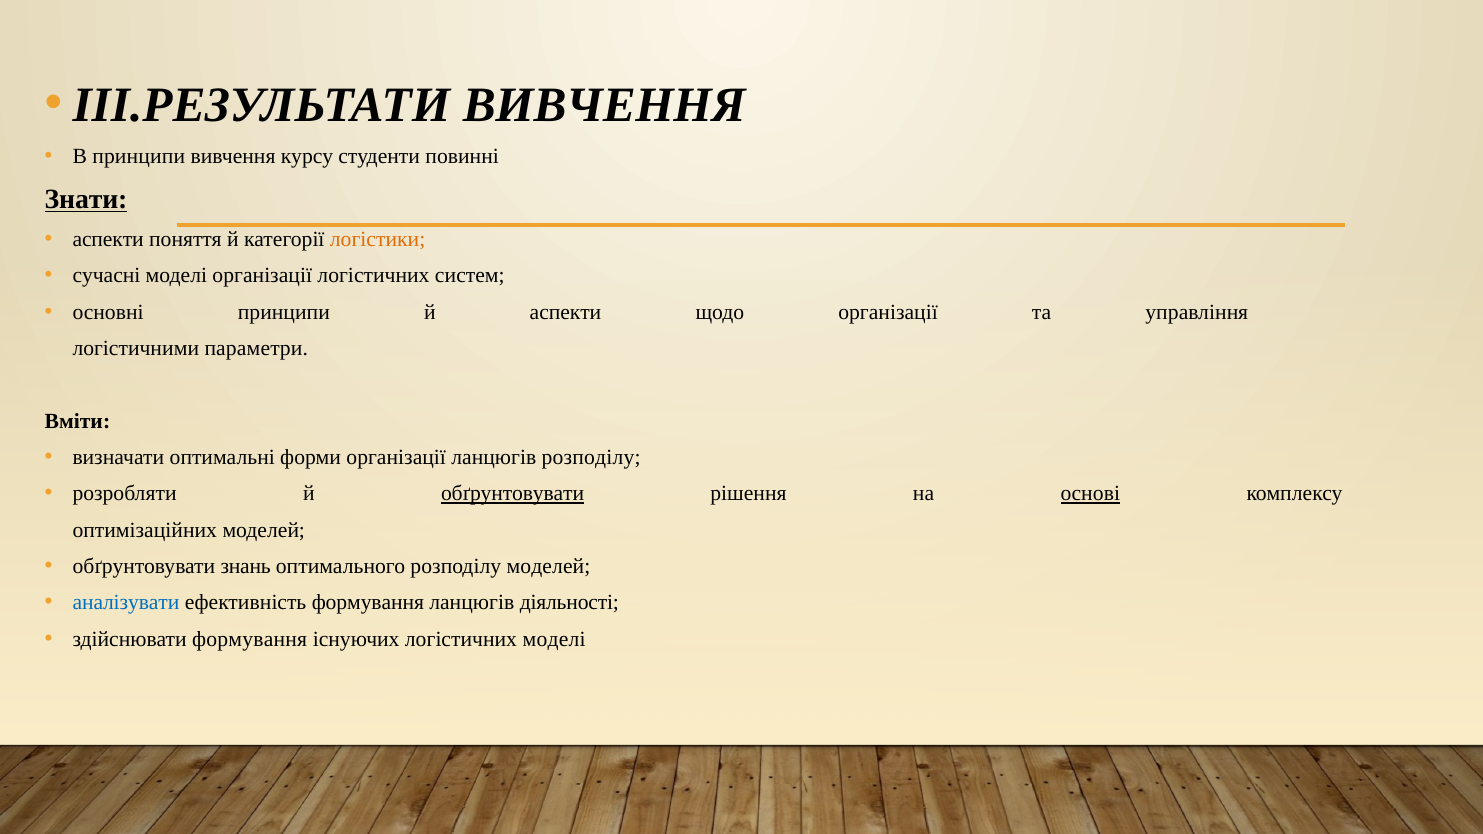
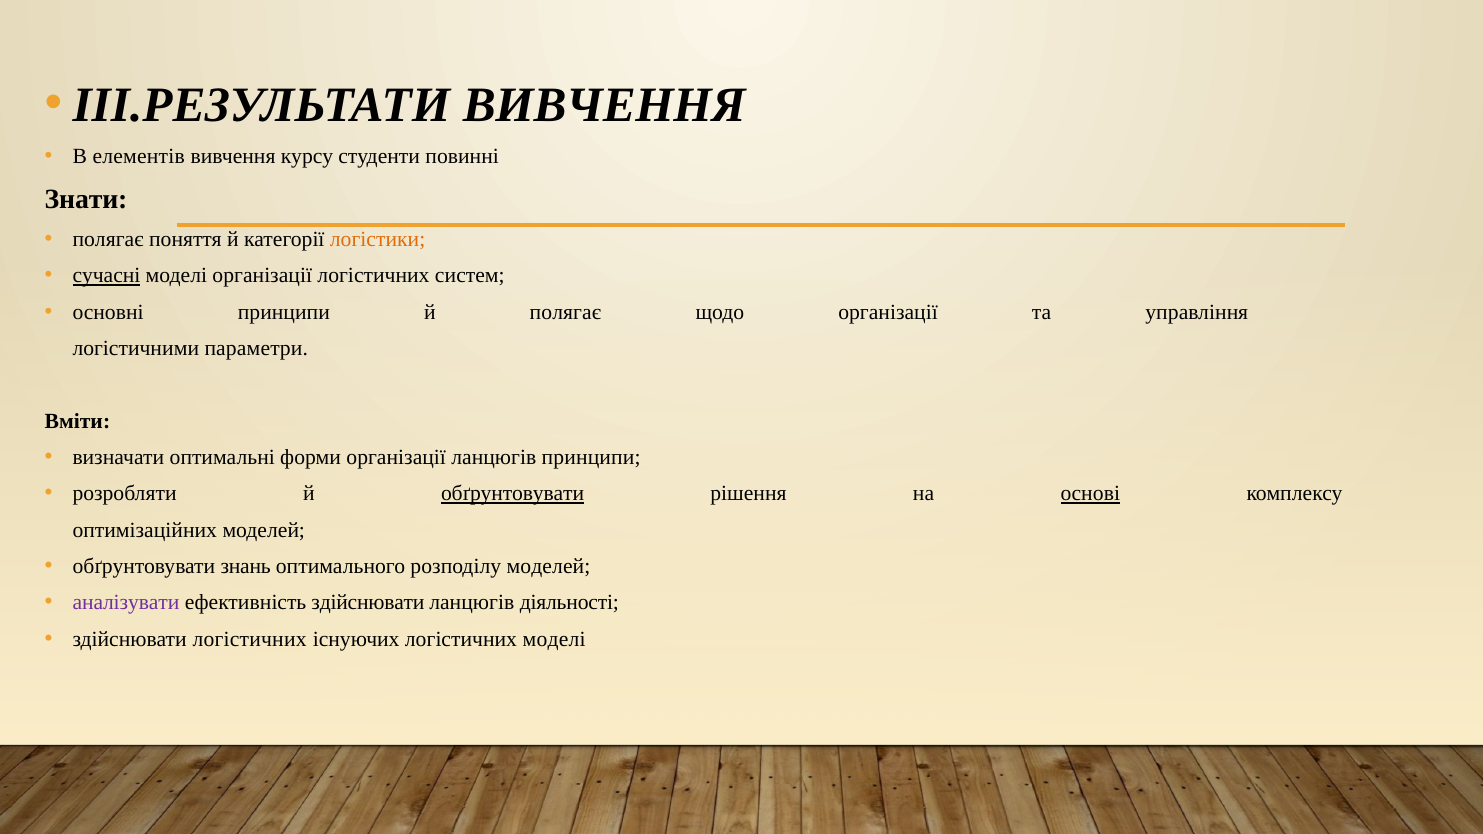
В принципи: принципи -> елементів (139, 156)
Знати underline: present -> none (86, 200)
аспекти: аспекти -> полягає (108, 239)
сучасні underline: none -> present (106, 276)
й аспекти: аспекти -> полягає (565, 312)
ланцюгів розподілу: розподілу -> принципи (591, 457)
аналізувати colour: blue -> purple (126, 603)
ефективність формування: формування -> здійснювати (368, 603)
здійснювати формування: формування -> логістичних (250, 639)
